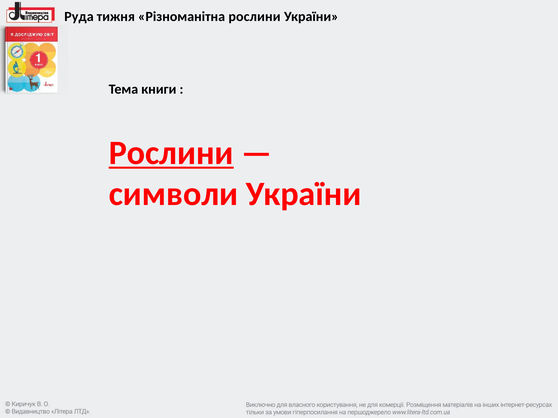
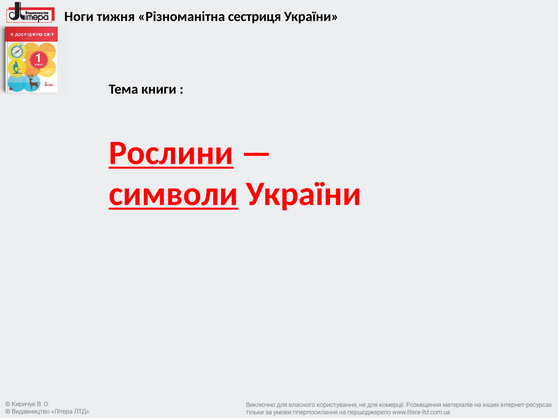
Руда: Руда -> Ноги (79, 17)
Різноманітна рослини: рослини -> сестриця (255, 17)
символи underline: none -> present (173, 194)
